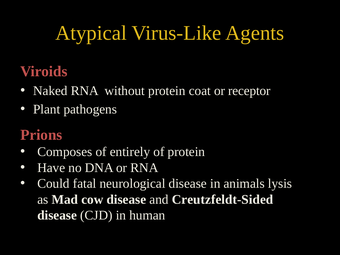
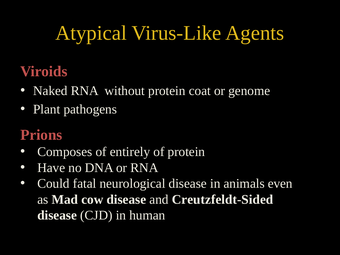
receptor: receptor -> genome (249, 91)
lysis: lysis -> even (280, 184)
